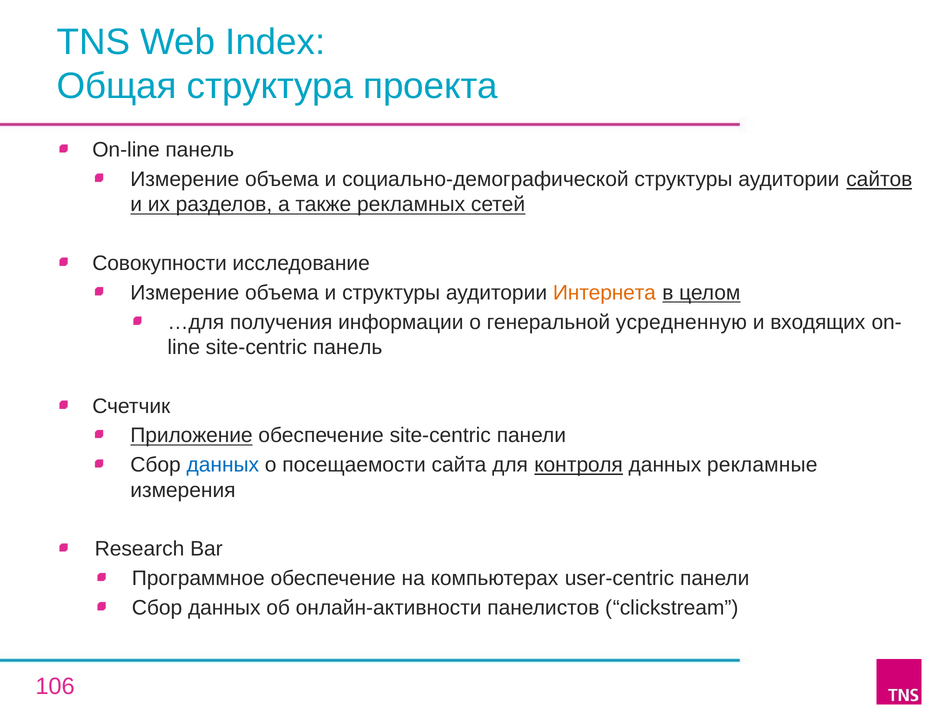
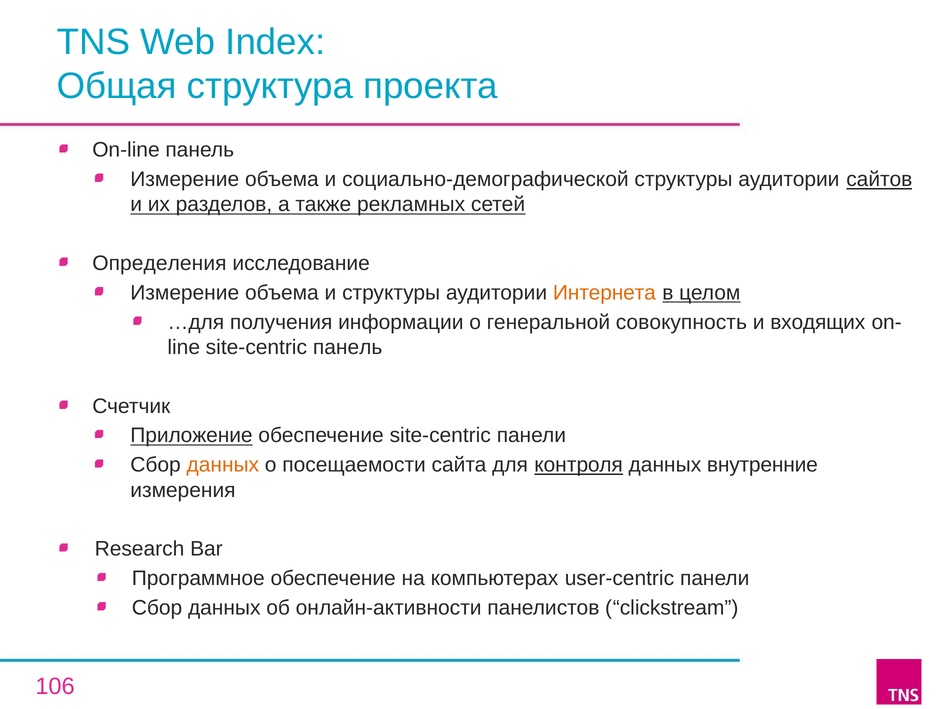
Совокупности: Совокупности -> Определения (159, 264)
усредненную: усредненную -> совокупность (681, 322)
данных colour: blue -> orange (223, 465)
рекламные: рекламные -> внутренние (762, 465)
